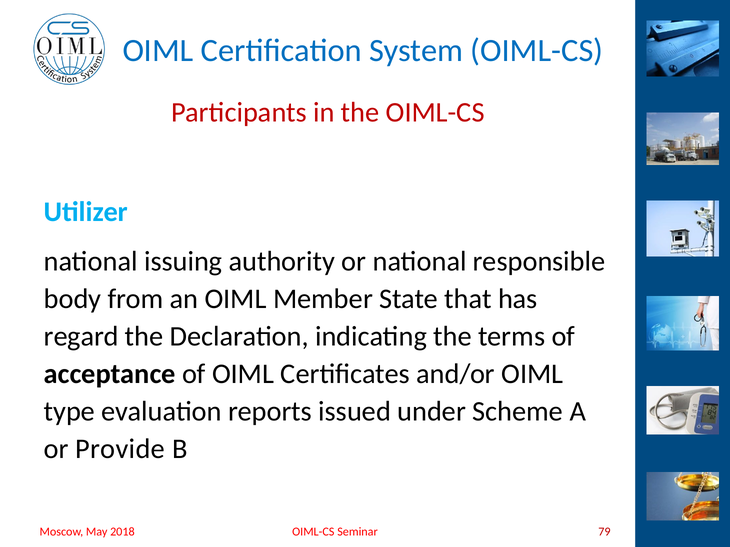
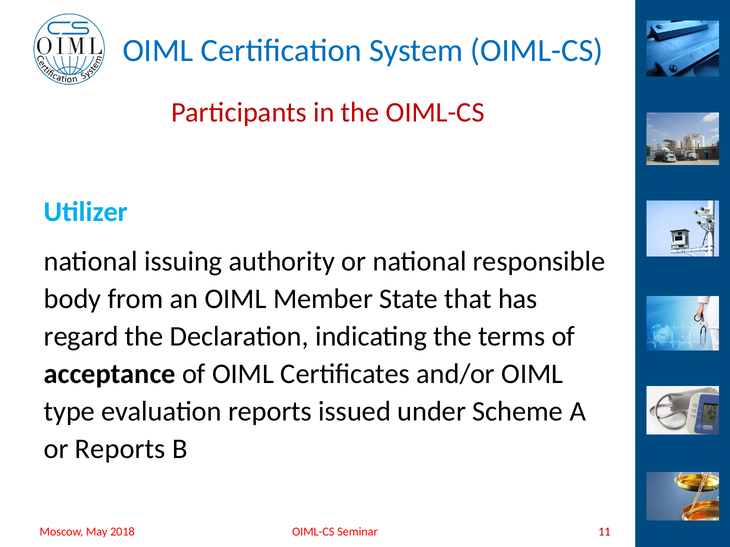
or Provide: Provide -> Reports (120, 449)
79: 79 -> 11 (604, 532)
